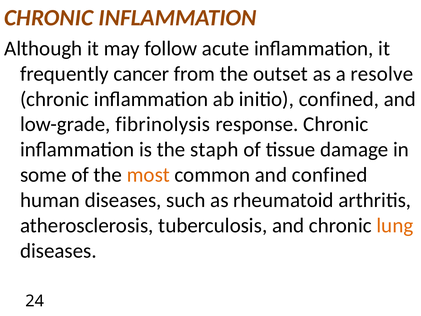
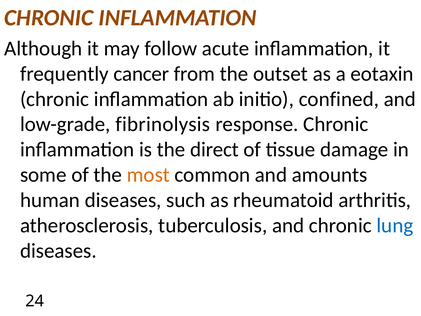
resolve: resolve -> eotaxin (382, 74)
staph: staph -> direct (215, 150)
and confined: confined -> amounts (330, 175)
lung colour: orange -> blue (395, 225)
